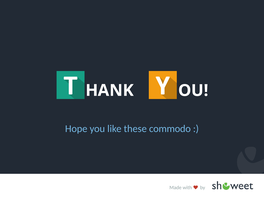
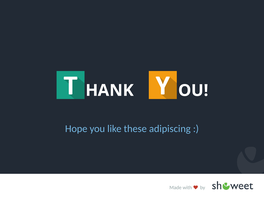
commodo: commodo -> adipiscing (170, 129)
